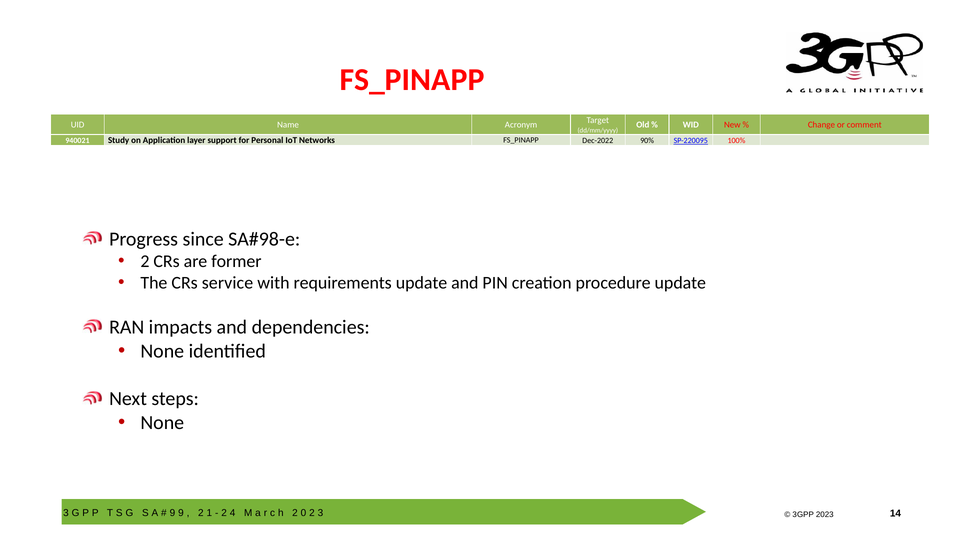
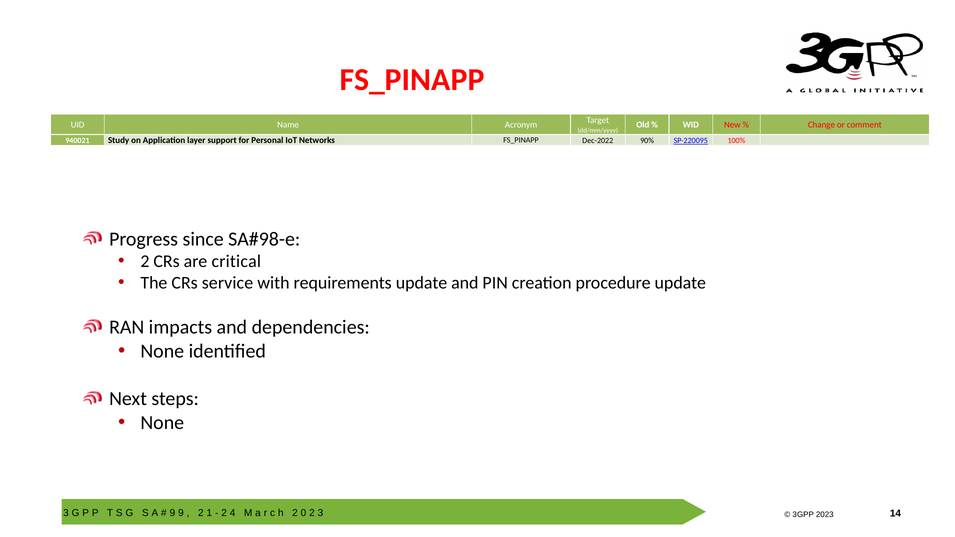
former: former -> critical (236, 262)
